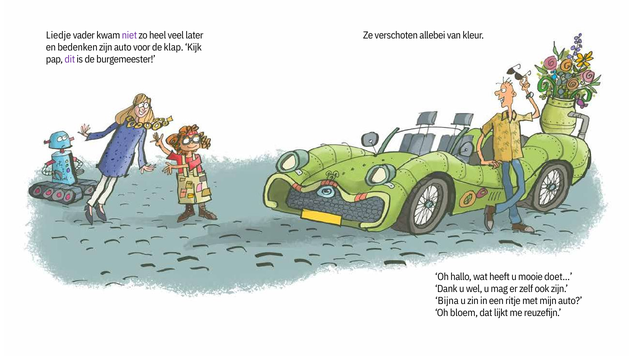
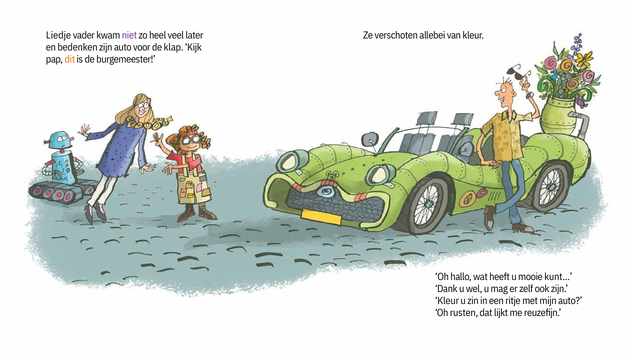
dit colour: purple -> orange (70, 59)
doet…: doet… -> kunt… (558, 277)
Bijna: Bijna -> Kleur (447, 301)
bloem: bloem -> rusten (464, 313)
